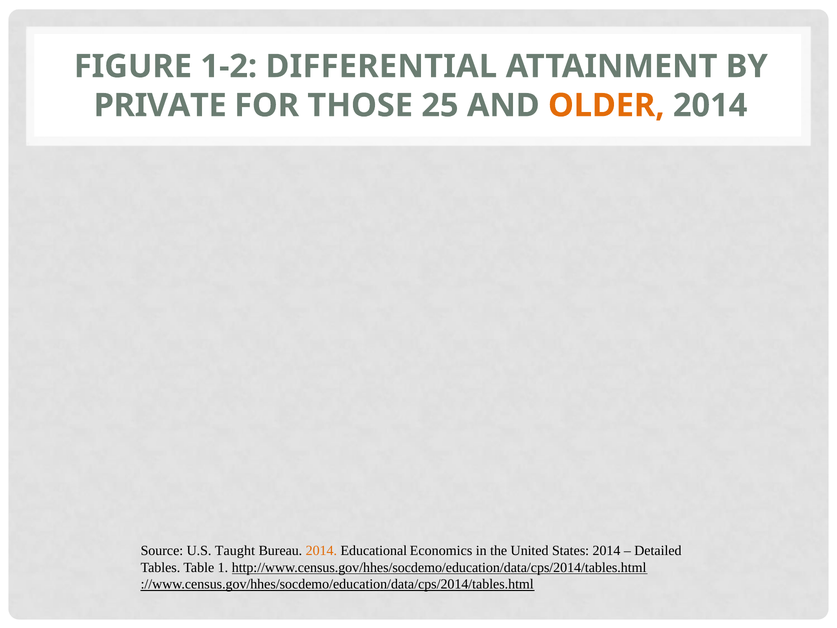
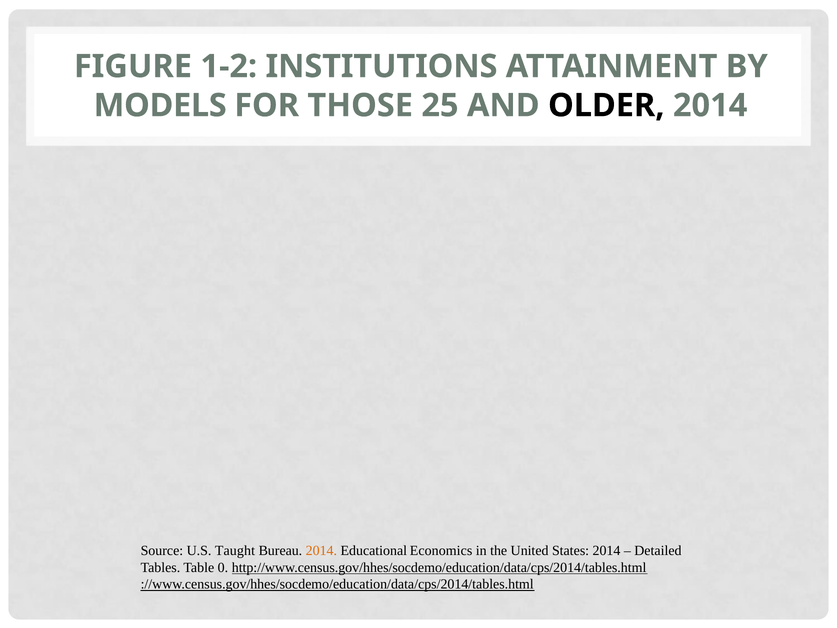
DIFFERENTIAL: DIFFERENTIAL -> INSTITUTIONS (382, 66)
PRIVATE: PRIVATE -> MODELS (160, 105)
OLDER colour: orange -> black (606, 105)
1: 1 -> 0 (223, 567)
